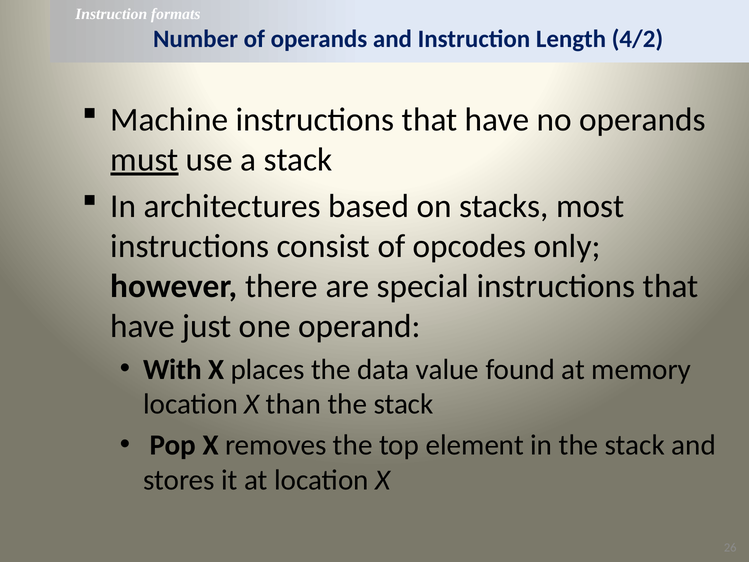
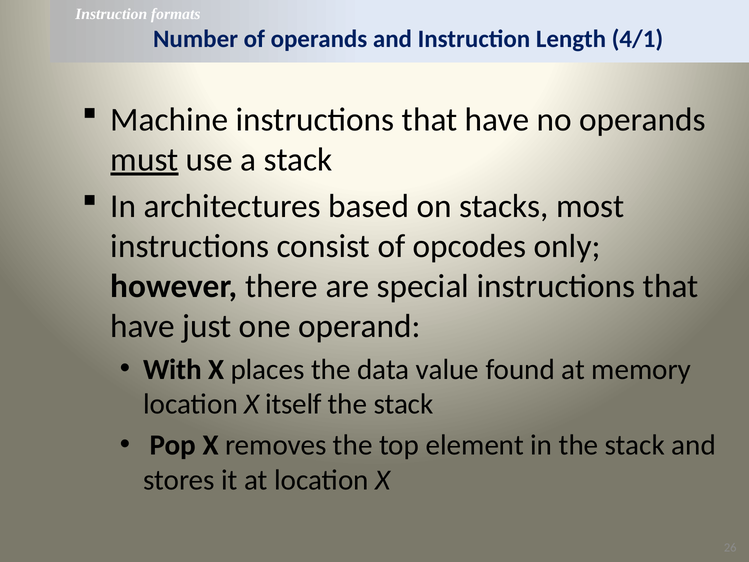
4/2: 4/2 -> 4/1 (637, 39)
than: than -> itself (294, 404)
